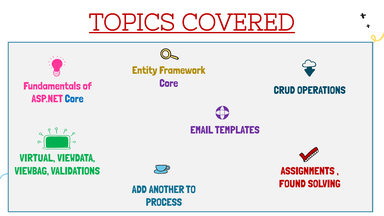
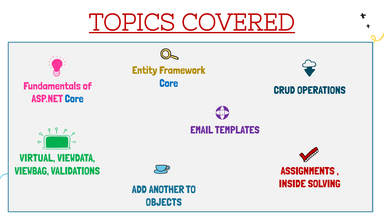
Core colour: purple -> blue (169, 83)
FOUND: FOUND -> INSIDE (292, 184)
PROCESS: PROCESS -> OBJECTS (164, 202)
